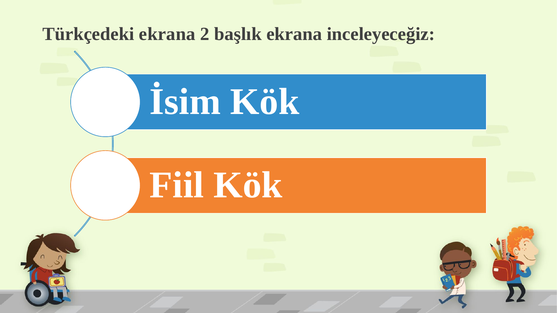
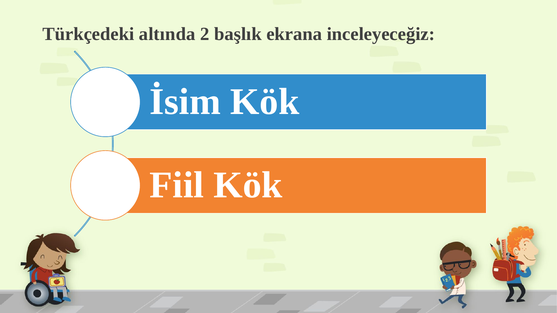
Türkçedeki ekrana: ekrana -> altında (167, 34)
